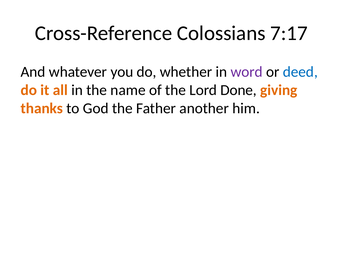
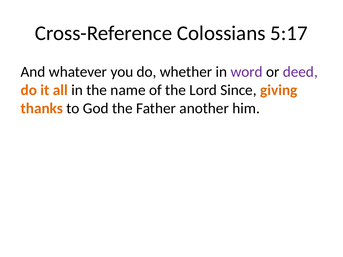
7:17: 7:17 -> 5:17 (289, 33)
deed colour: blue -> purple (300, 72)
Done: Done -> Since (238, 90)
